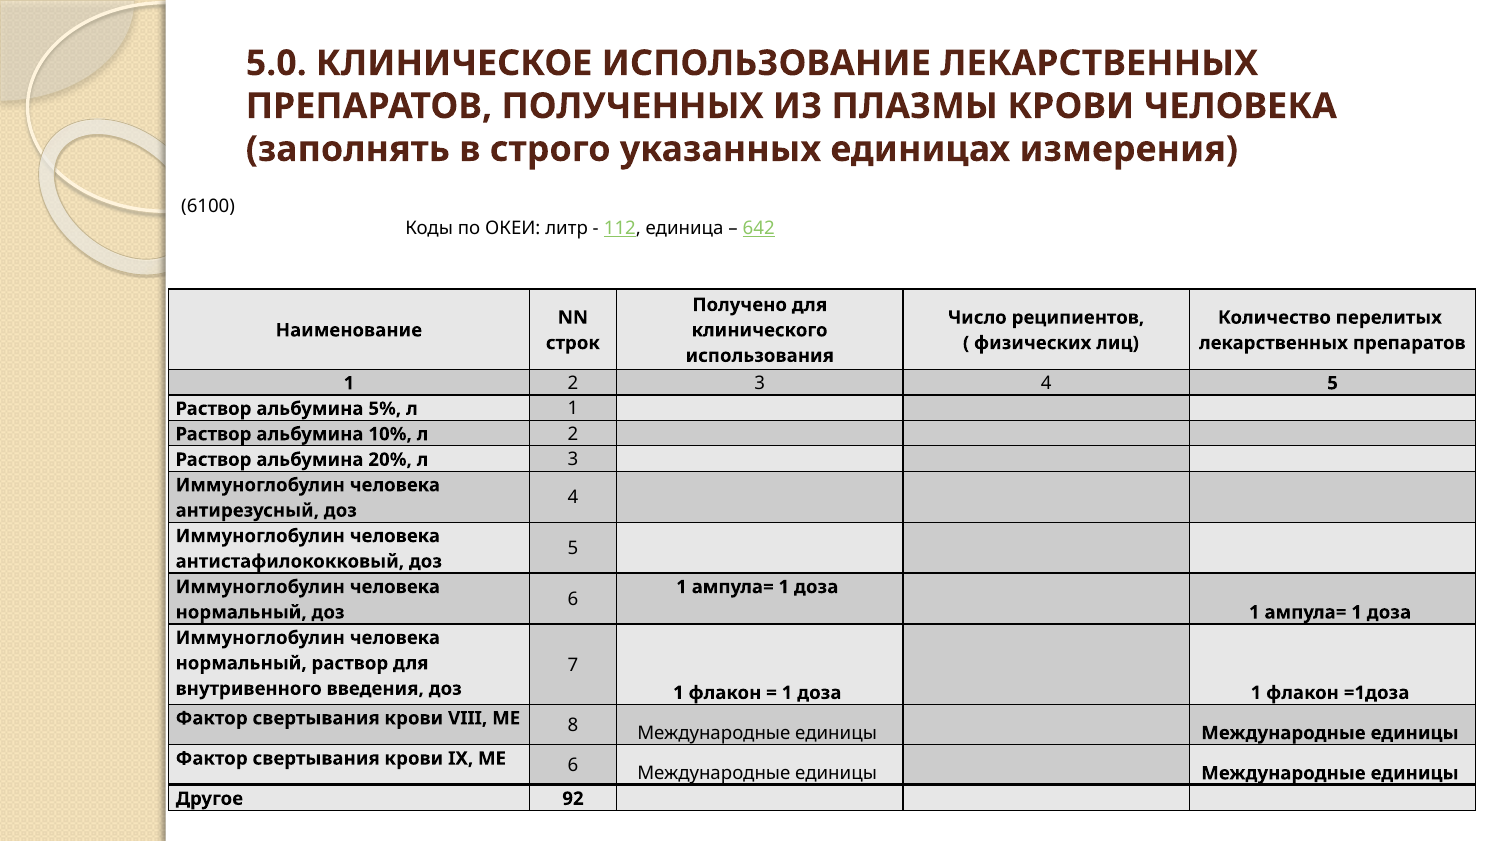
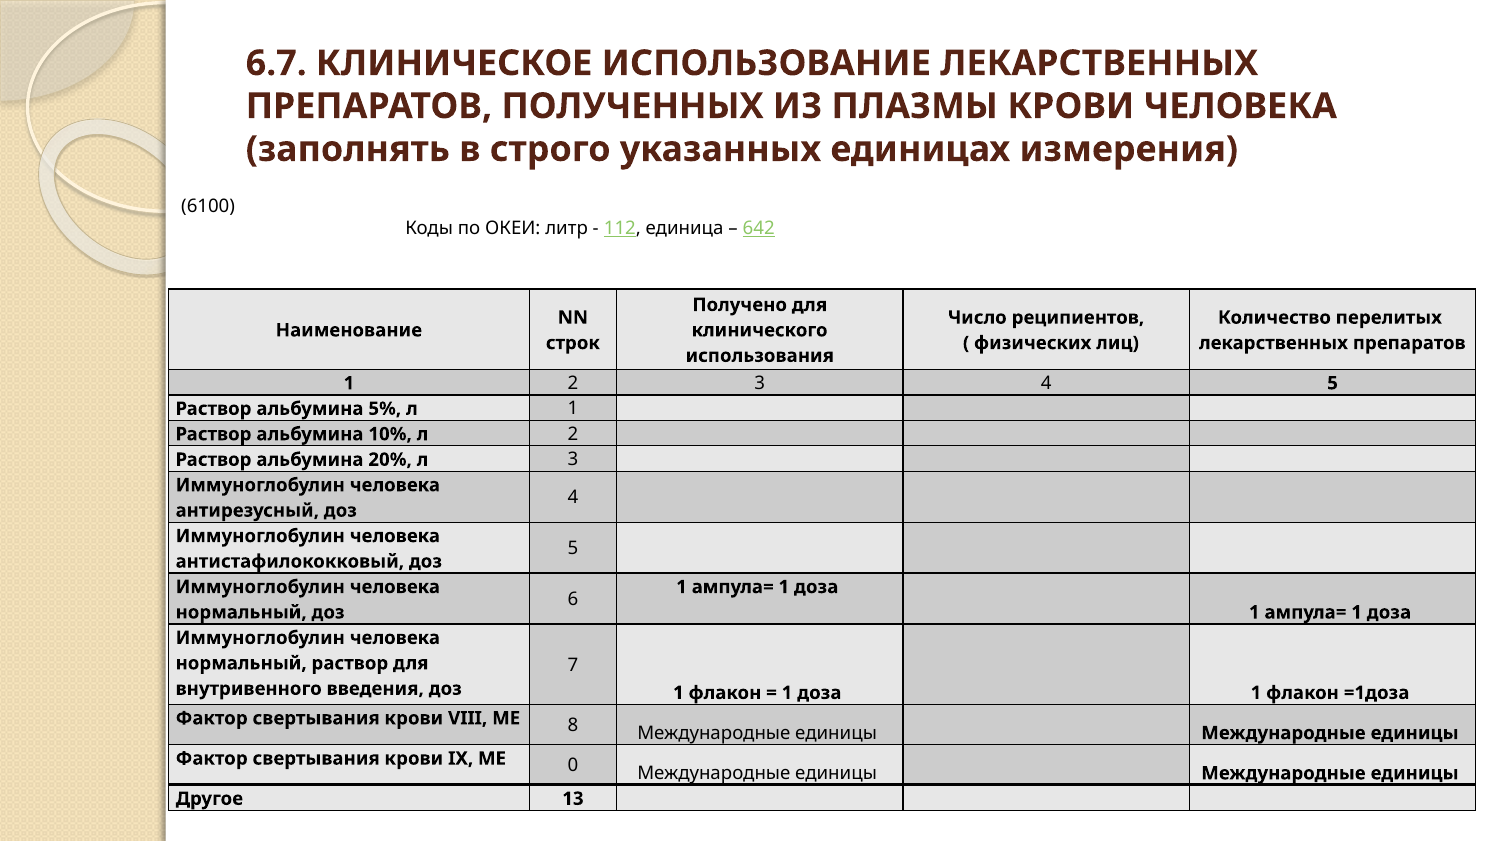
5.0: 5.0 -> 6.7 (276, 63)
ME 6: 6 -> 0 (573, 766)
92: 92 -> 13 (573, 799)
